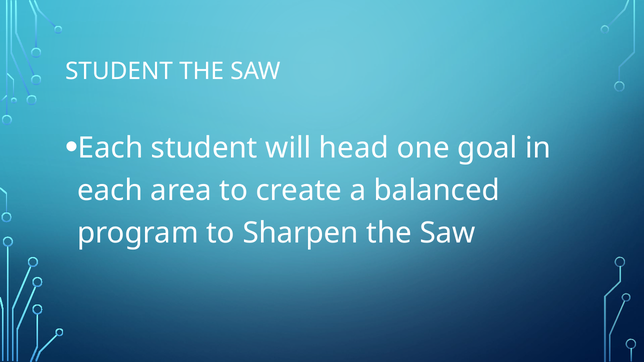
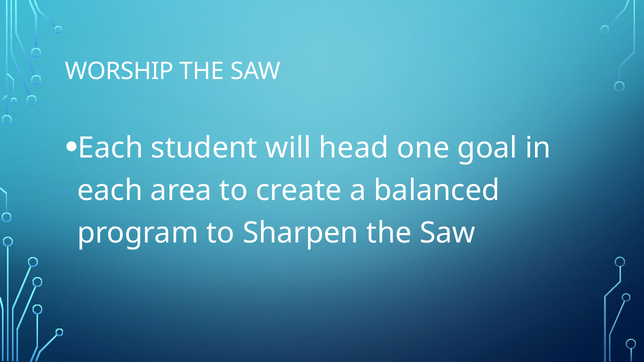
STUDENT: STUDENT -> WORSHIP (119, 72)
